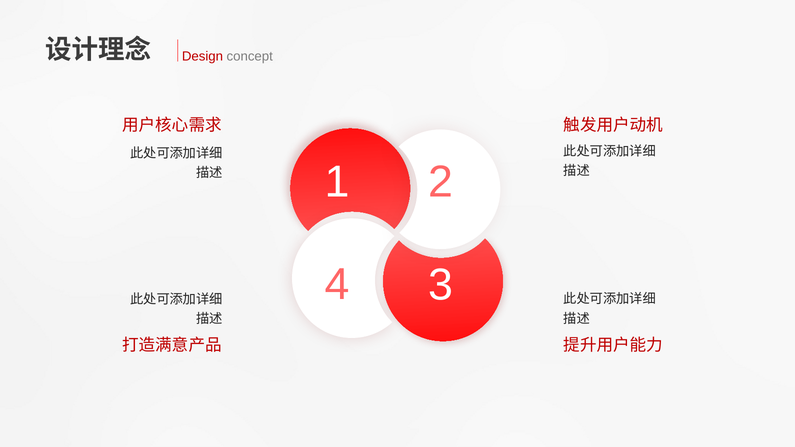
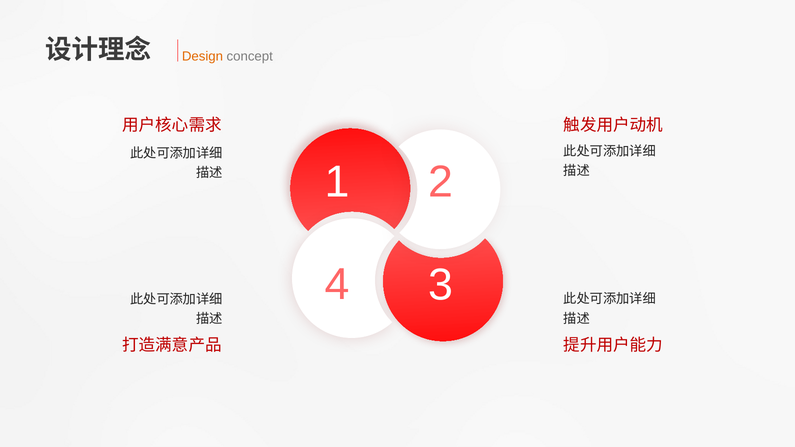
Design colour: red -> orange (202, 56)
